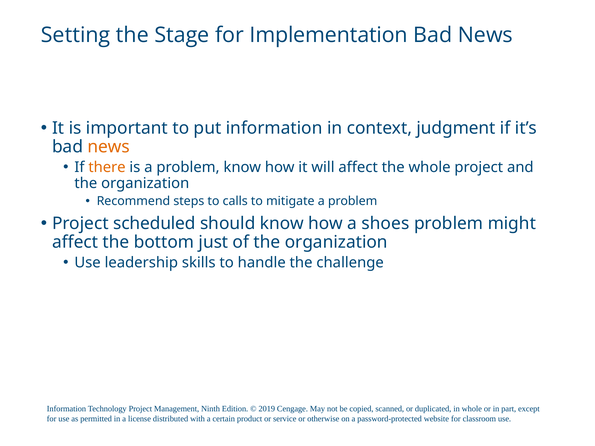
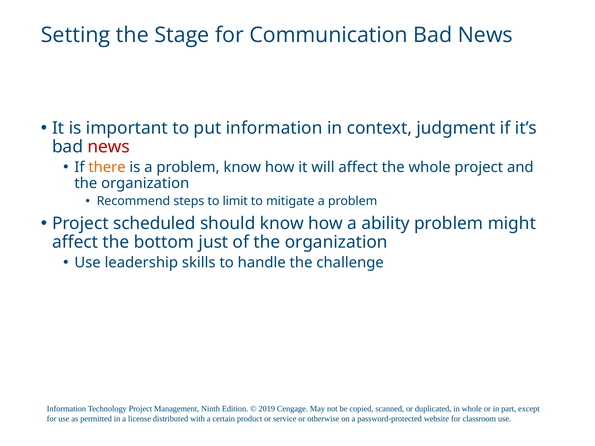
Implementation: Implementation -> Communication (329, 35)
news colour: orange -> red (109, 147)
calls: calls -> limit (235, 201)
shoes: shoes -> ability (386, 223)
